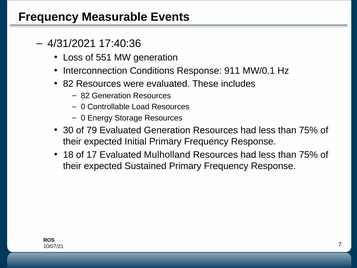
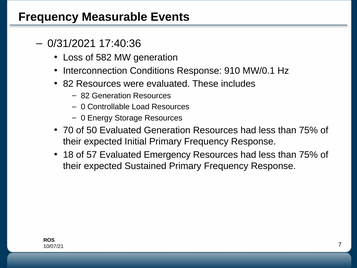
4/31/2021: 4/31/2021 -> 0/31/2021 (72, 43)
551: 551 -> 582 (104, 57)
911: 911 -> 910 (232, 71)
30: 30 -> 70 (68, 130)
79: 79 -> 50 (92, 130)
17: 17 -> 57 (92, 155)
Mulholland: Mulholland -> Emergency (167, 155)
